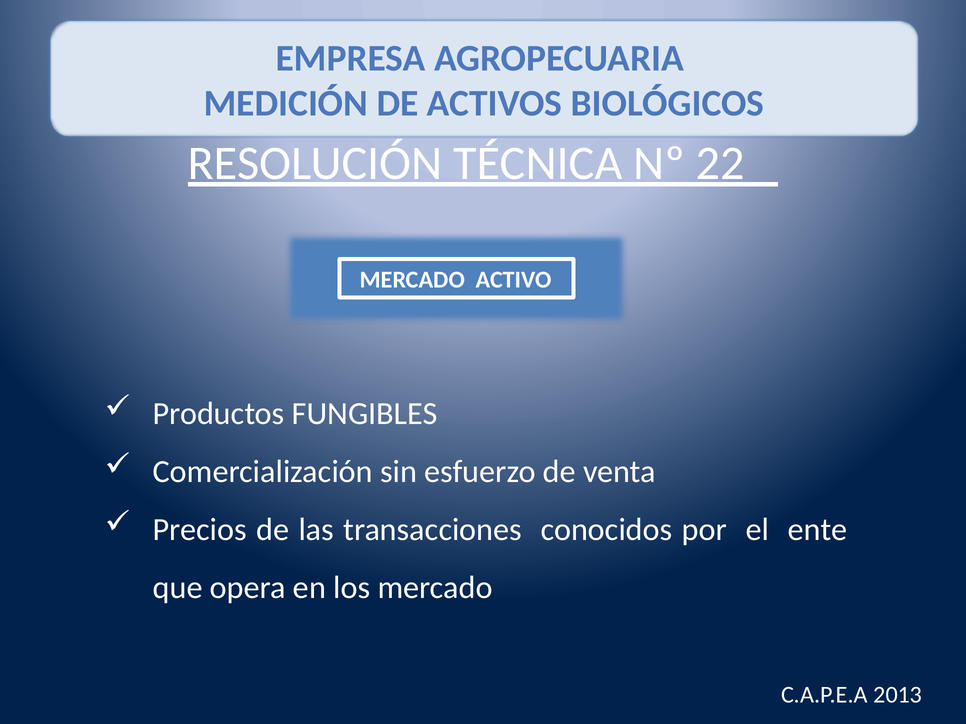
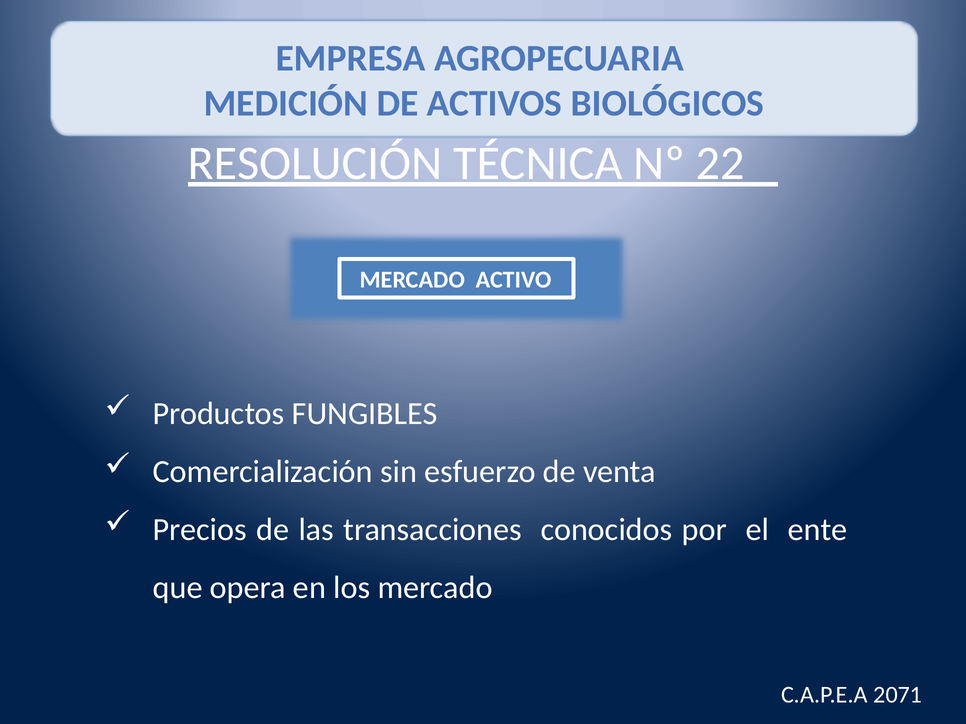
2013: 2013 -> 2071 (898, 695)
